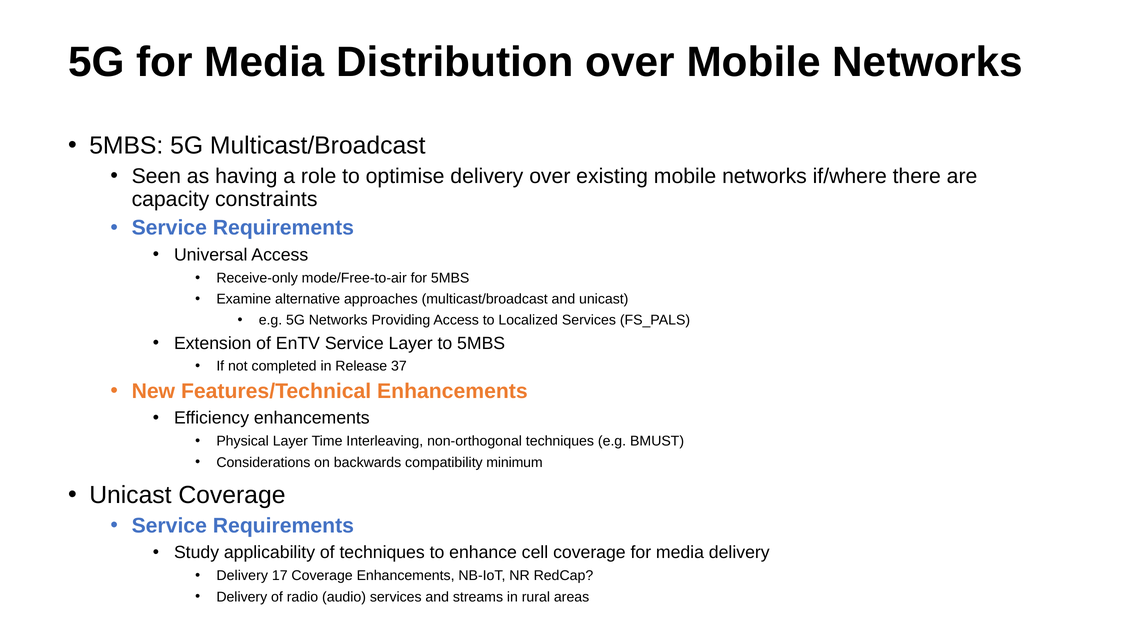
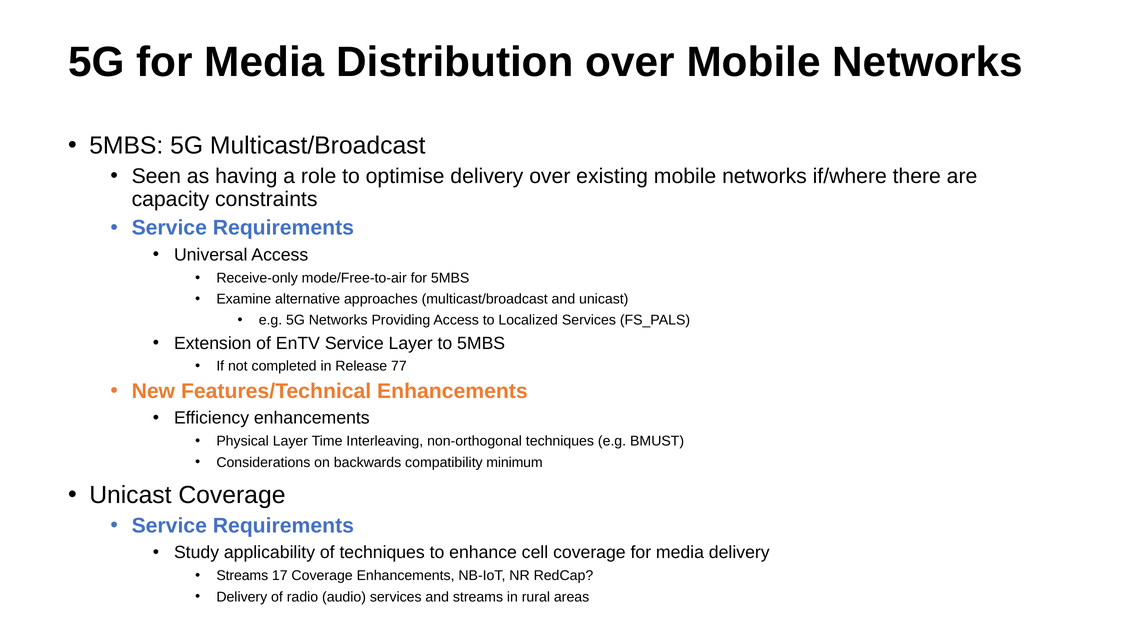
37: 37 -> 77 (399, 366)
Delivery: Delivery -> Streams (242, 575)
